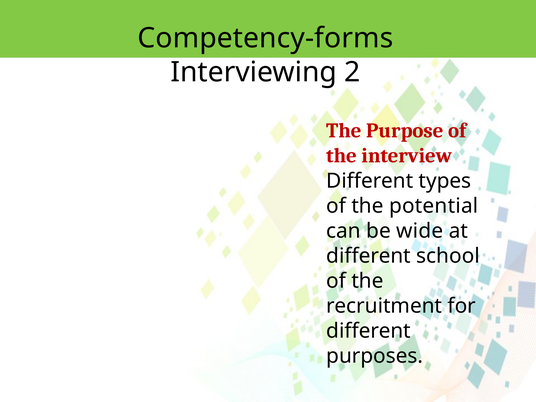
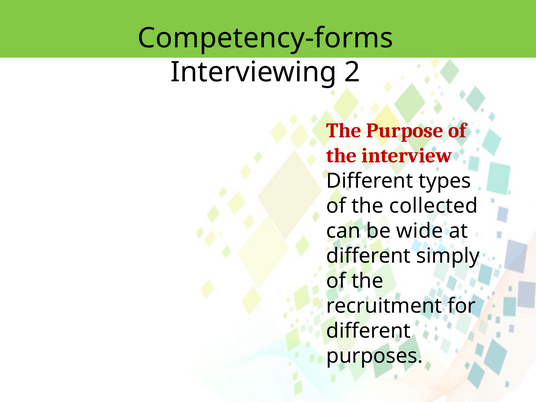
potential: potential -> collected (434, 206)
school: school -> simply (448, 256)
